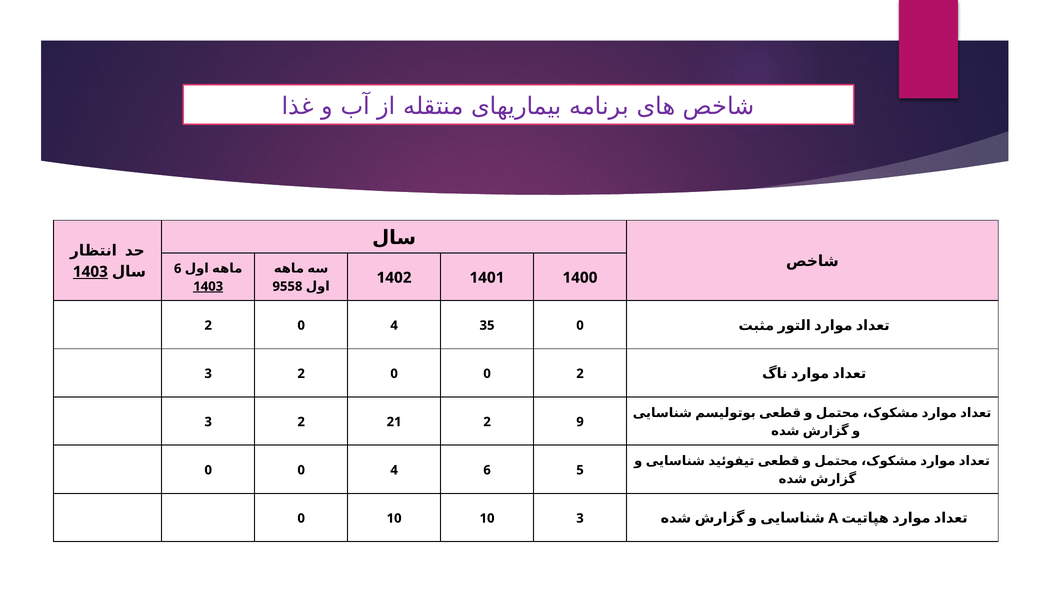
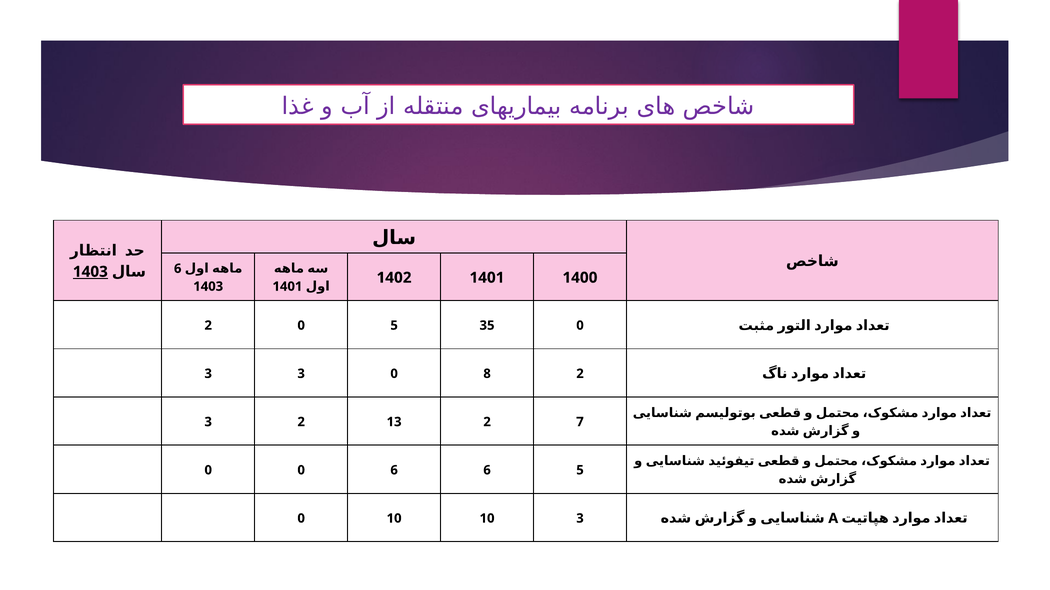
1403 underline: present -> none (208, 287)
9558: 9558 -> 1401 (287, 287)
2 0 4: 4 -> 5 (394, 326)
2: 2 -> 3 (301, 374)
0: 0 -> 8 (487, 374)
21: 21 -> 13 (394, 422)
9: 9 -> 7 (580, 422)
0 0 4: 4 -> 6 (394, 471)
